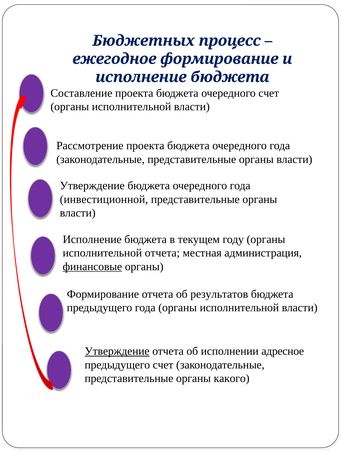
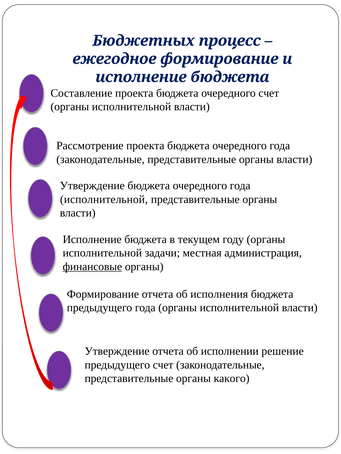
инвестиционной: инвестиционной -> исполнительной (104, 200)
исполнительной отчета: отчета -> задачи (162, 253)
результатов: результатов -> исполнения (219, 294)
Утверждение underline: present -> none (117, 352)
адресное: адресное -> решение (283, 352)
